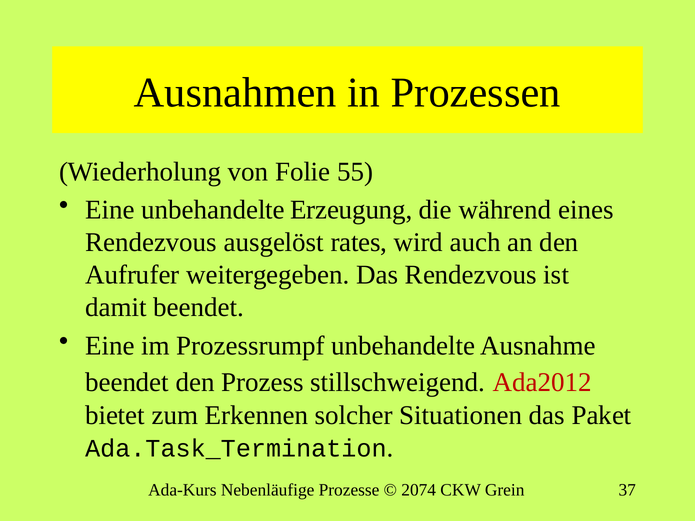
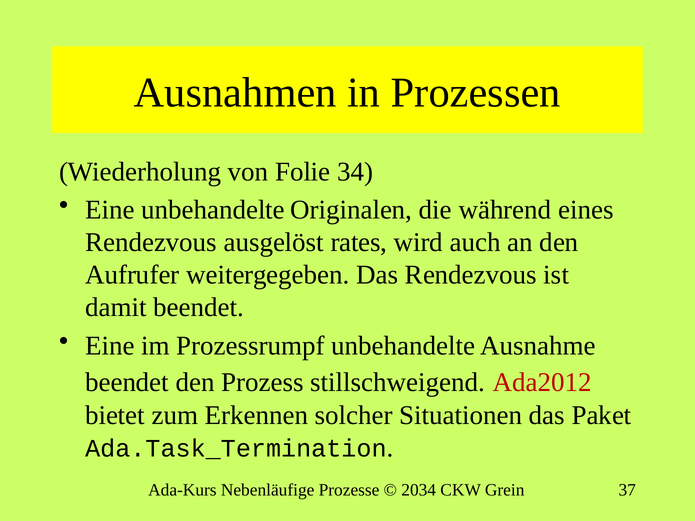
55: 55 -> 34 (355, 172)
Erzeugung: Erzeugung -> Originalen (351, 210)
2074: 2074 -> 2034 (419, 490)
